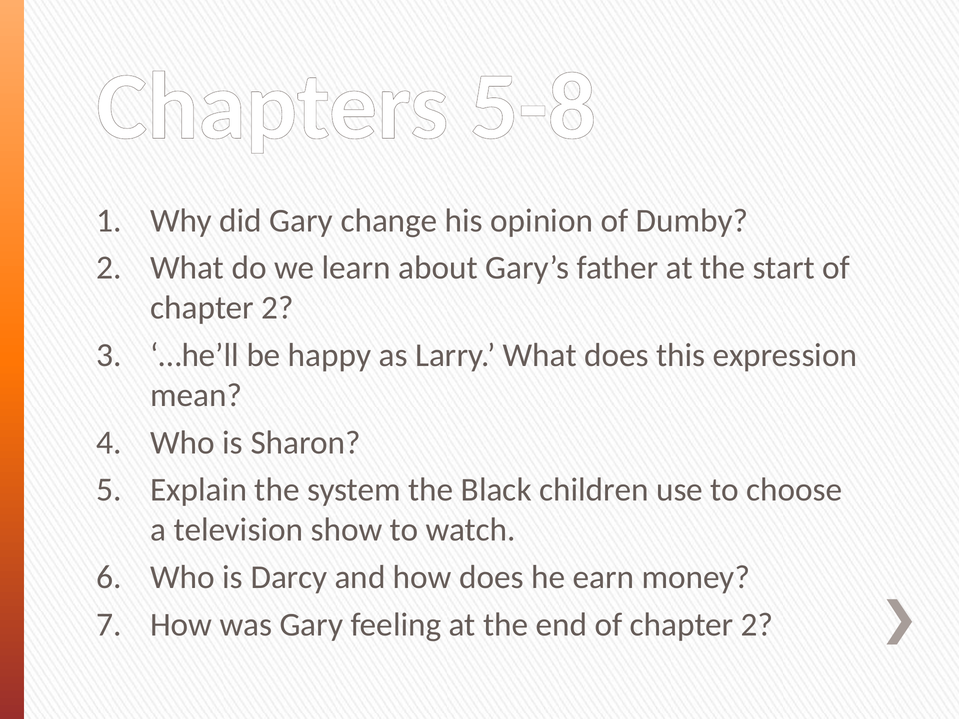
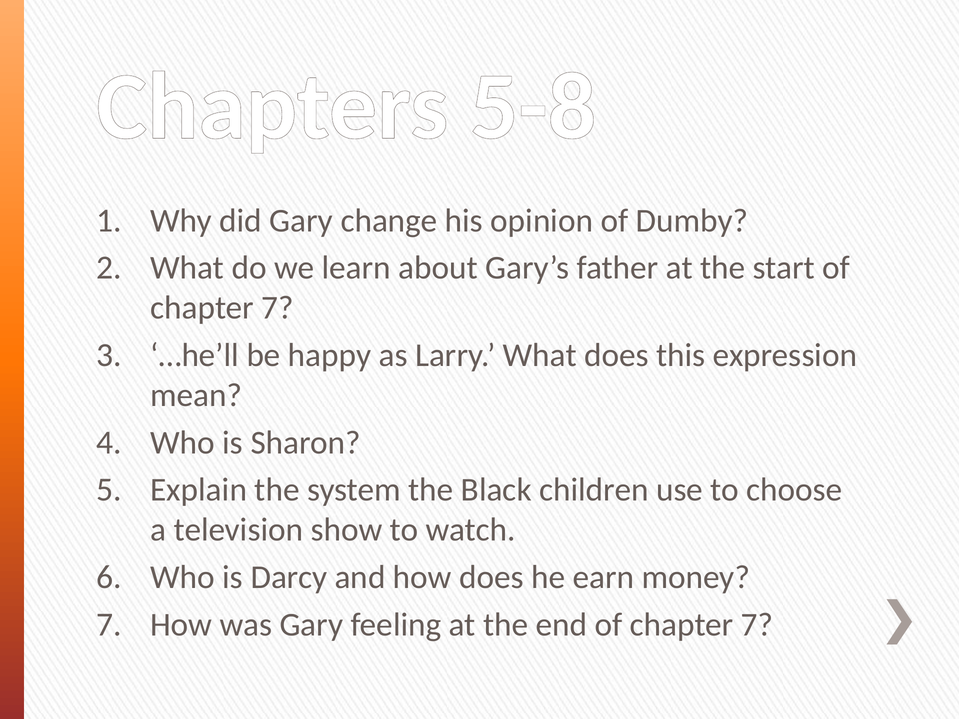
2: 2 -> 7 (278, 308)
end of chapter 2: 2 -> 7 (757, 625)
